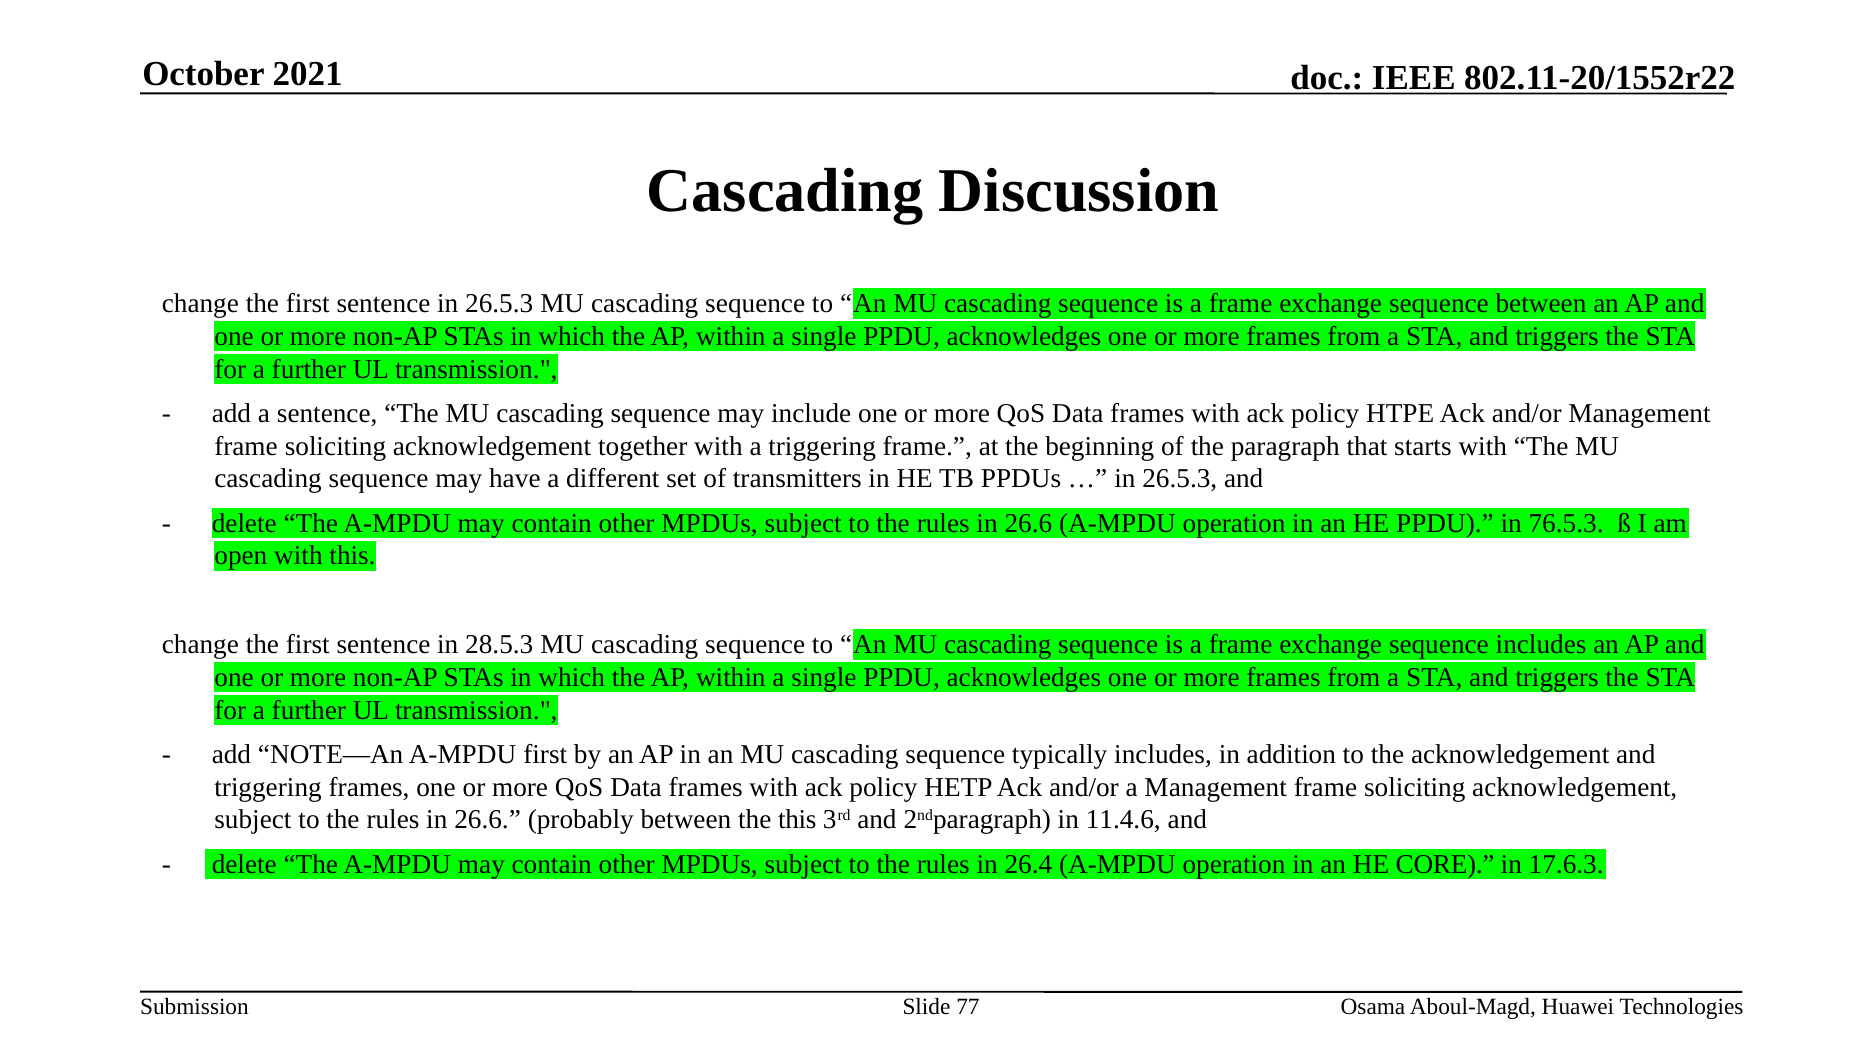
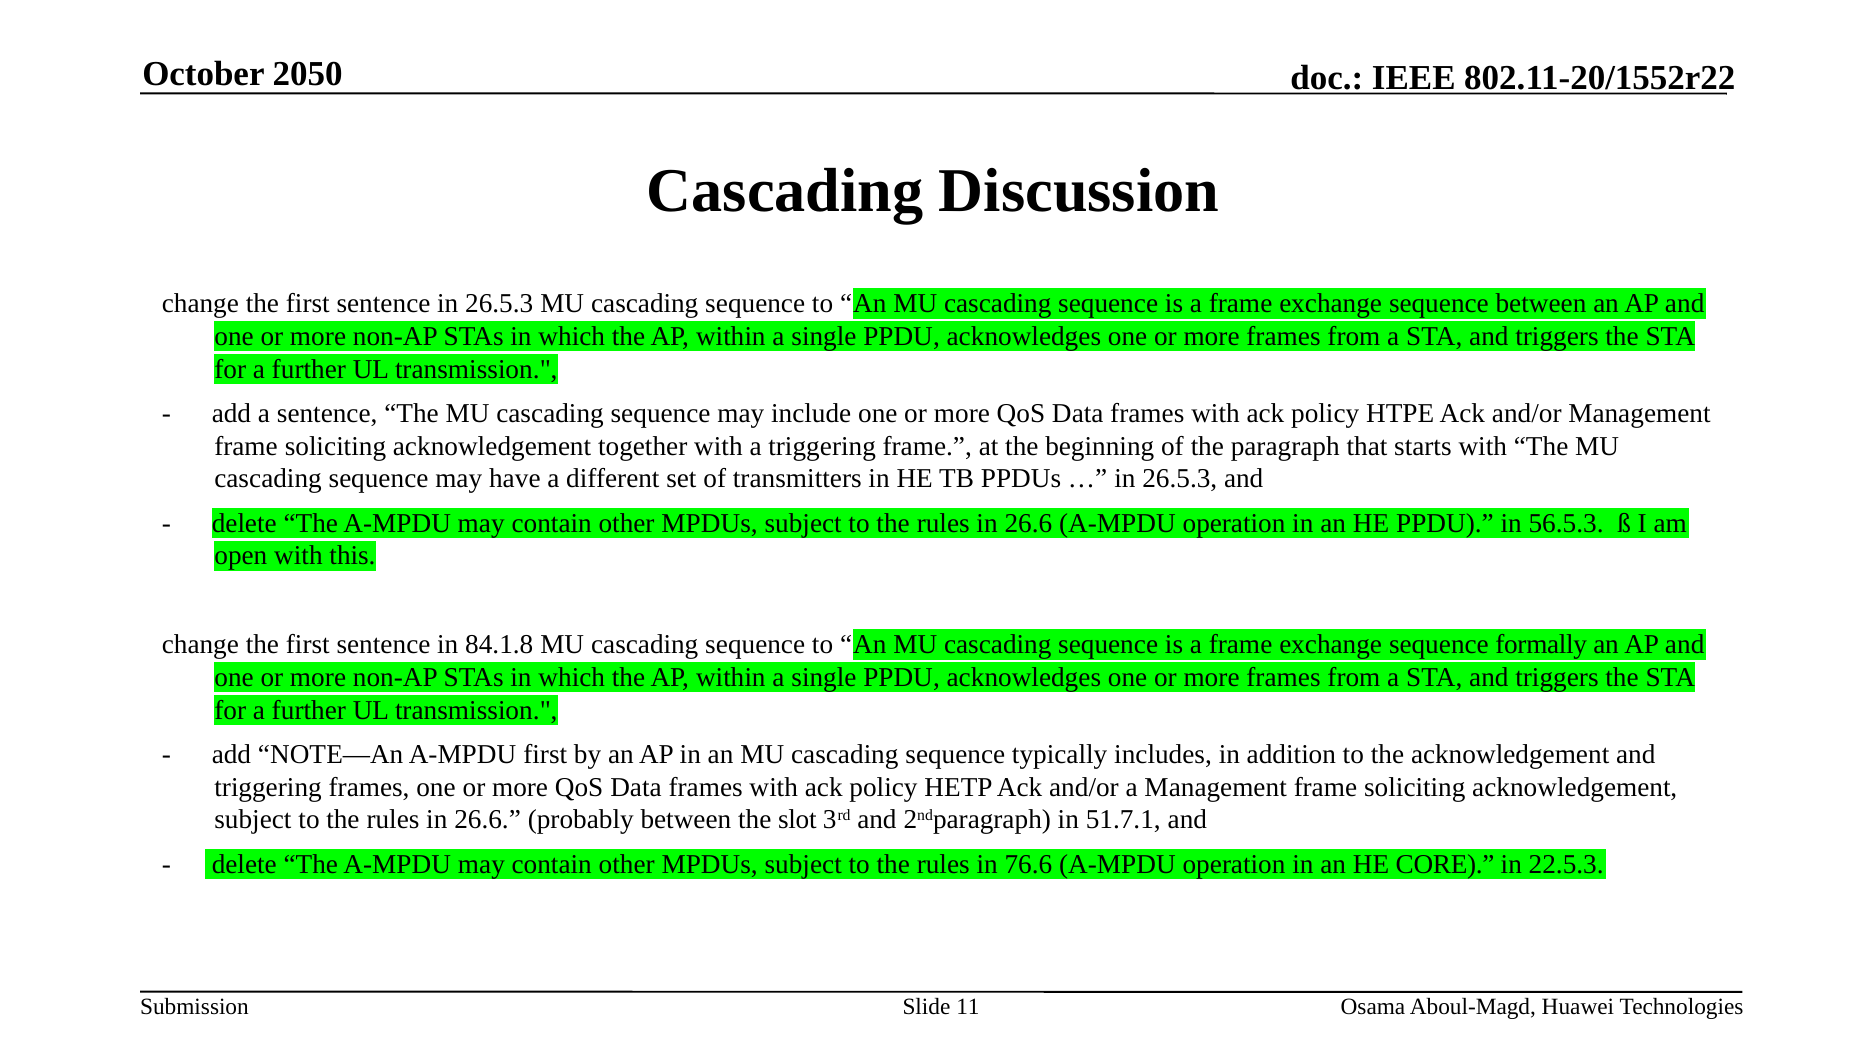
2021: 2021 -> 2050 (308, 74)
76.5.3: 76.5.3 -> 56.5.3 (1566, 523)
28.5.3: 28.5.3 -> 84.1.8 (499, 645)
sequence includes: includes -> formally (1541, 645)
the this: this -> slot (797, 820)
11.4.6: 11.4.6 -> 51.7.1 (1123, 820)
26.4: 26.4 -> 76.6 (1028, 864)
17.6.3: 17.6.3 -> 22.5.3 (1566, 864)
77: 77 -> 11 (968, 1007)
